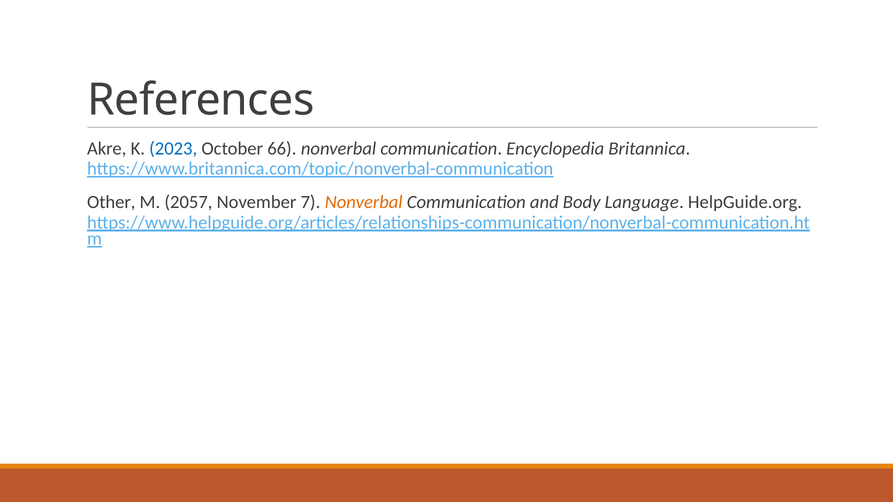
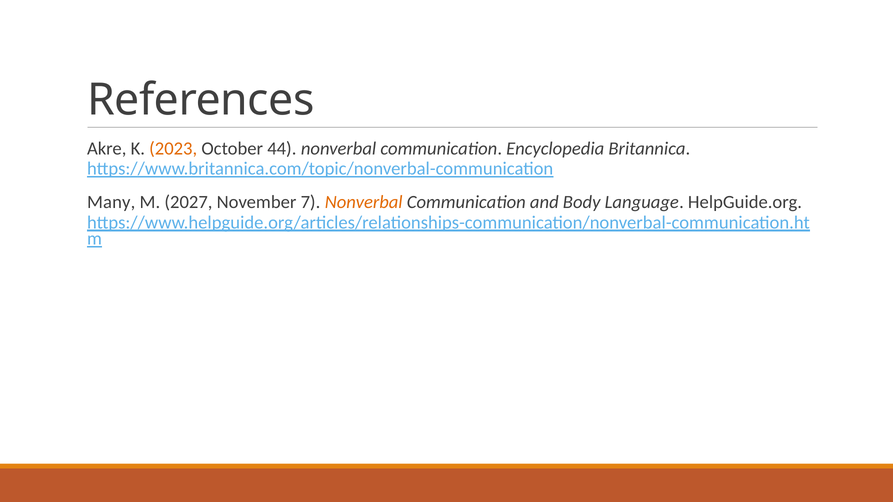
2023 colour: blue -> orange (173, 148)
66: 66 -> 44 (282, 148)
Other: Other -> Many (111, 202)
2057: 2057 -> 2027 (188, 202)
